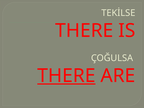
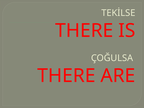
THERE underline: present -> none (66, 76)
